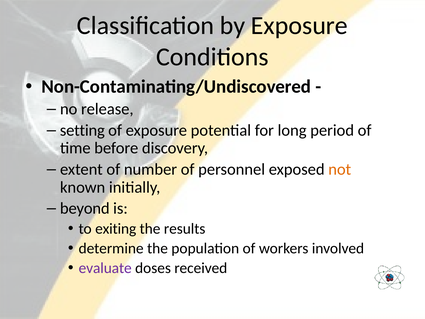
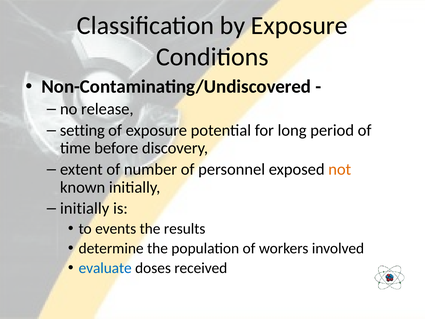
beyond: beyond -> initially (85, 208)
exiting: exiting -> events (116, 229)
evaluate colour: purple -> blue (105, 268)
